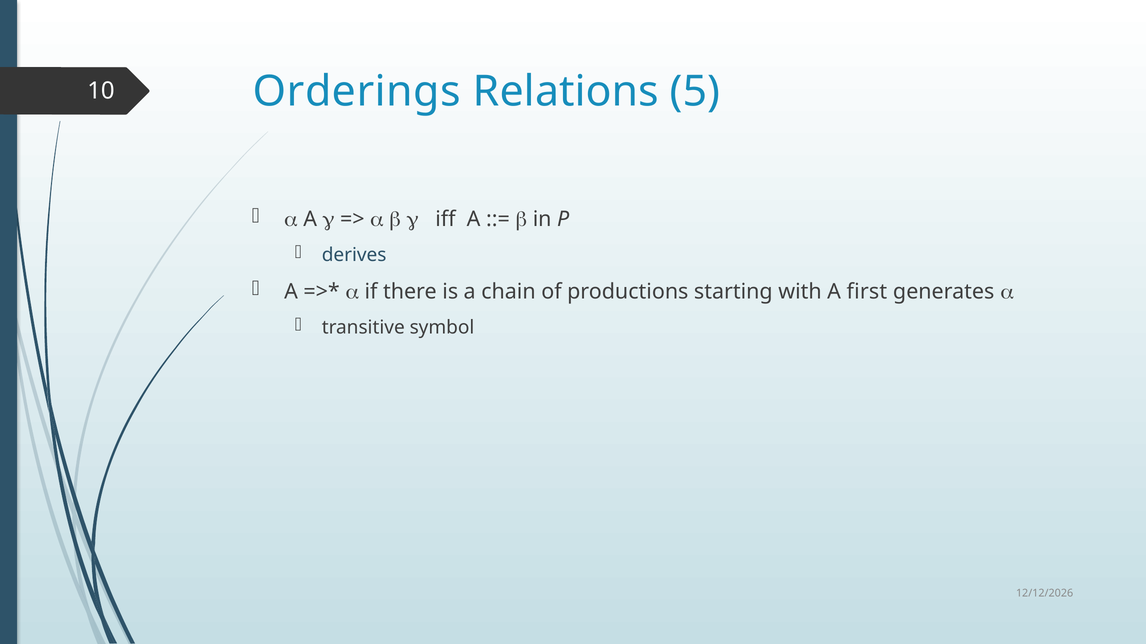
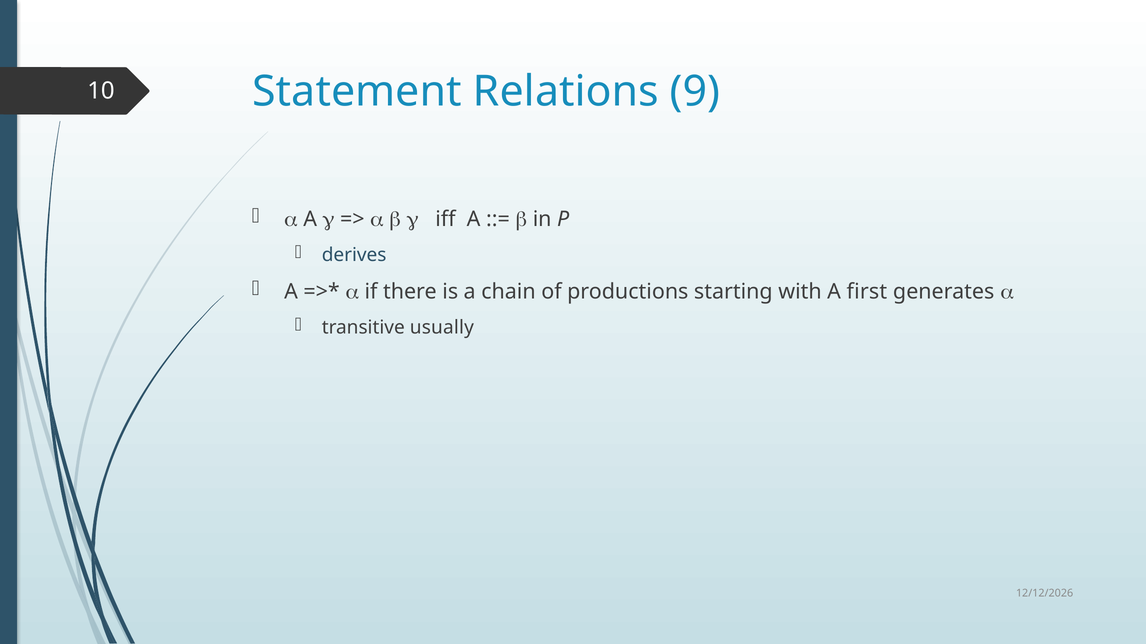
Orderings: Orderings -> Statement (357, 92)
5: 5 -> 9 (695, 92)
symbol: symbol -> usually (442, 328)
